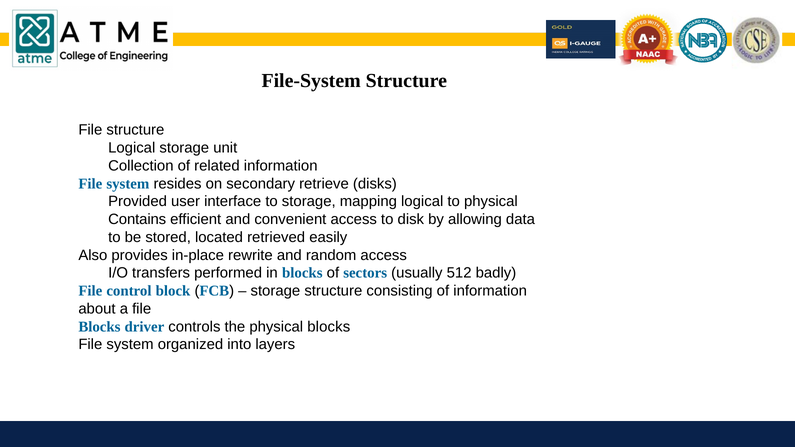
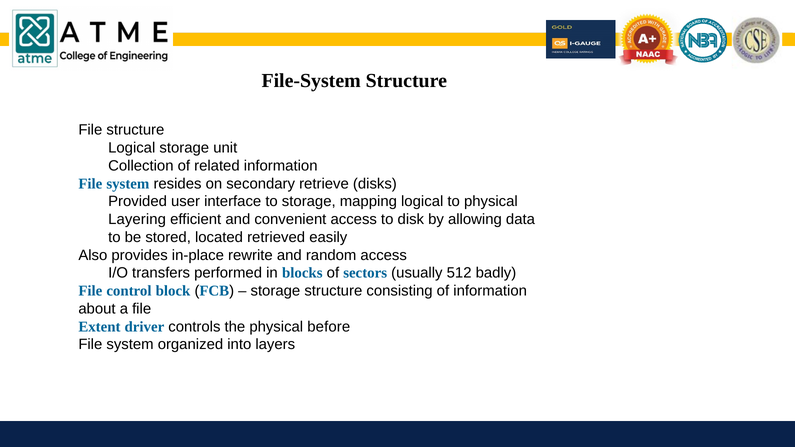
Contains: Contains -> Layering (137, 219)
Blocks: Blocks -> Extent (99, 327)
physical blocks: blocks -> before (329, 327)
